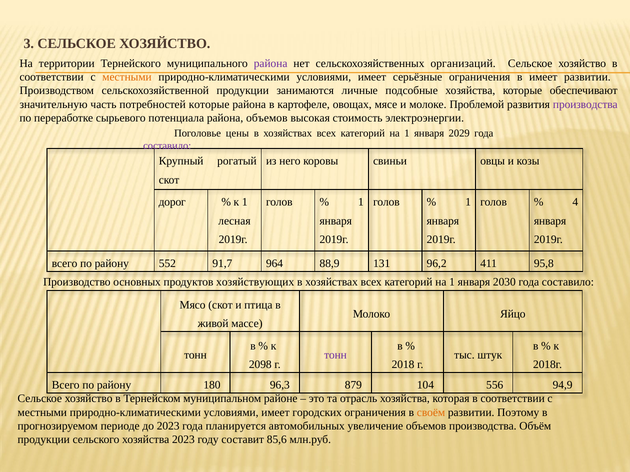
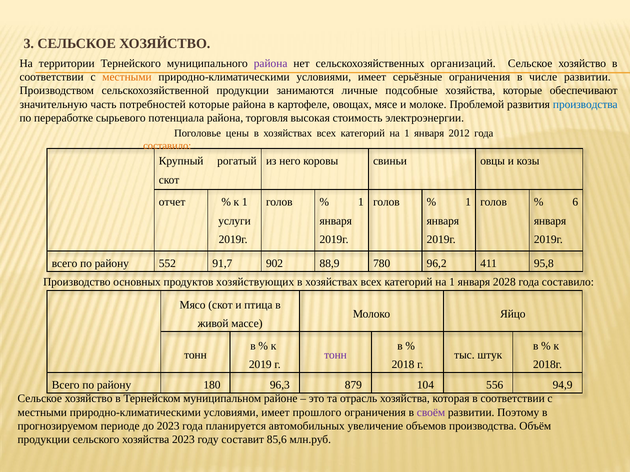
в имеет: имеет -> числе (543, 77)
производства colour: purple -> blue (585, 104)
района объемов: объемов -> торговля (267, 118)
2029: 2029 -> 2012 (459, 134)
составило colour: purple -> orange (167, 146)
дорог: дорог -> отчет (172, 202)
4: 4 -> 6 (575, 202)
лесная: лесная -> услуги (235, 221)
964: 964 -> 902 (275, 264)
131: 131 -> 780 (382, 264)
2030: 2030 -> 2028 (504, 283)
2098: 2098 -> 2019 (260, 365)
городских: городских -> прошлого (317, 413)
своём colour: orange -> purple (431, 413)
